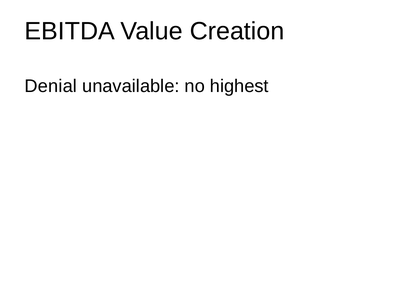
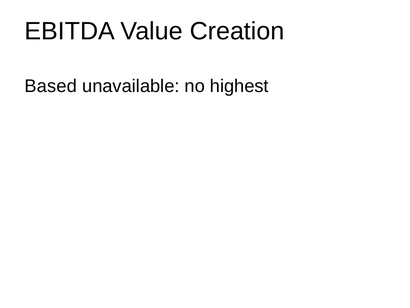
Denial: Denial -> Based (51, 86)
